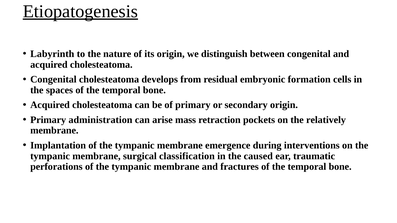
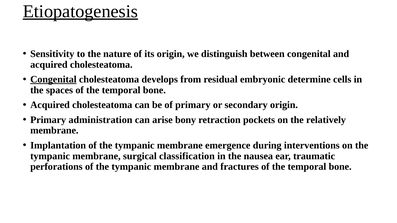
Labyrinth: Labyrinth -> Sensitivity (52, 54)
Congenital underline: none -> present (53, 80)
formation: formation -> determine (309, 80)
mass: mass -> bony (186, 120)
caused: caused -> nausea (258, 156)
